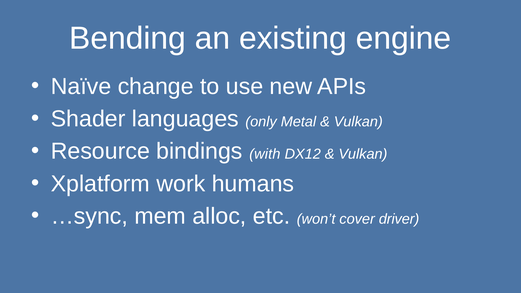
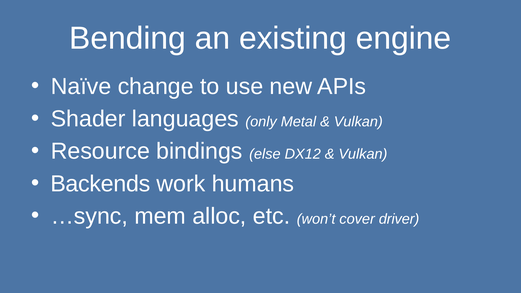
with: with -> else (265, 154)
Xplatform: Xplatform -> Backends (100, 184)
